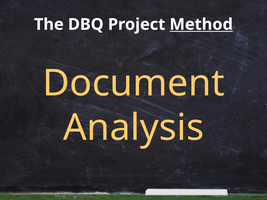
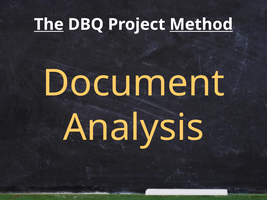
The underline: none -> present (49, 24)
